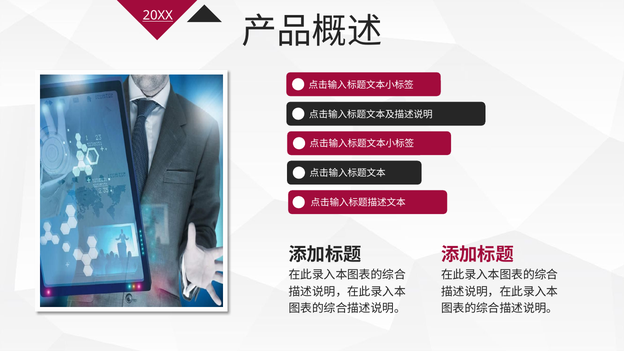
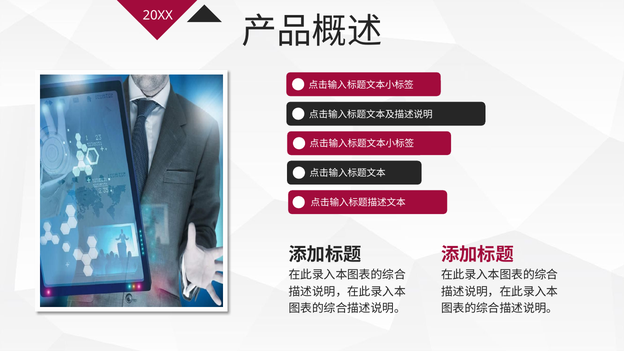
20XX underline: present -> none (158, 16)
